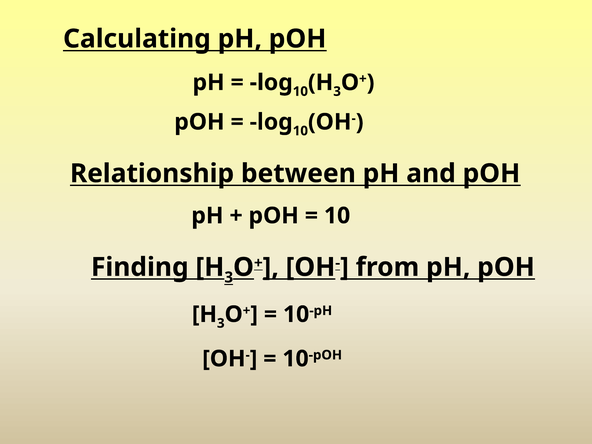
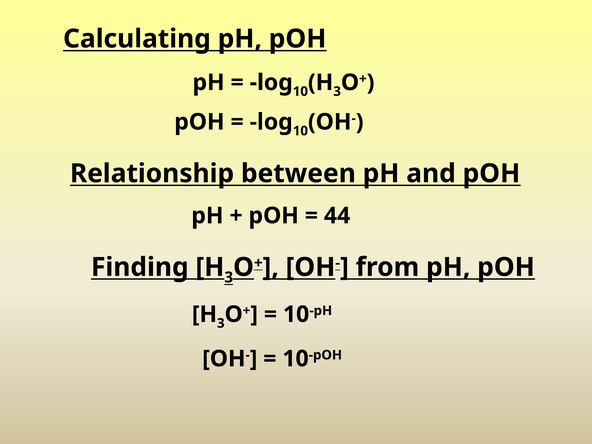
10: 10 -> 44 (337, 216)
